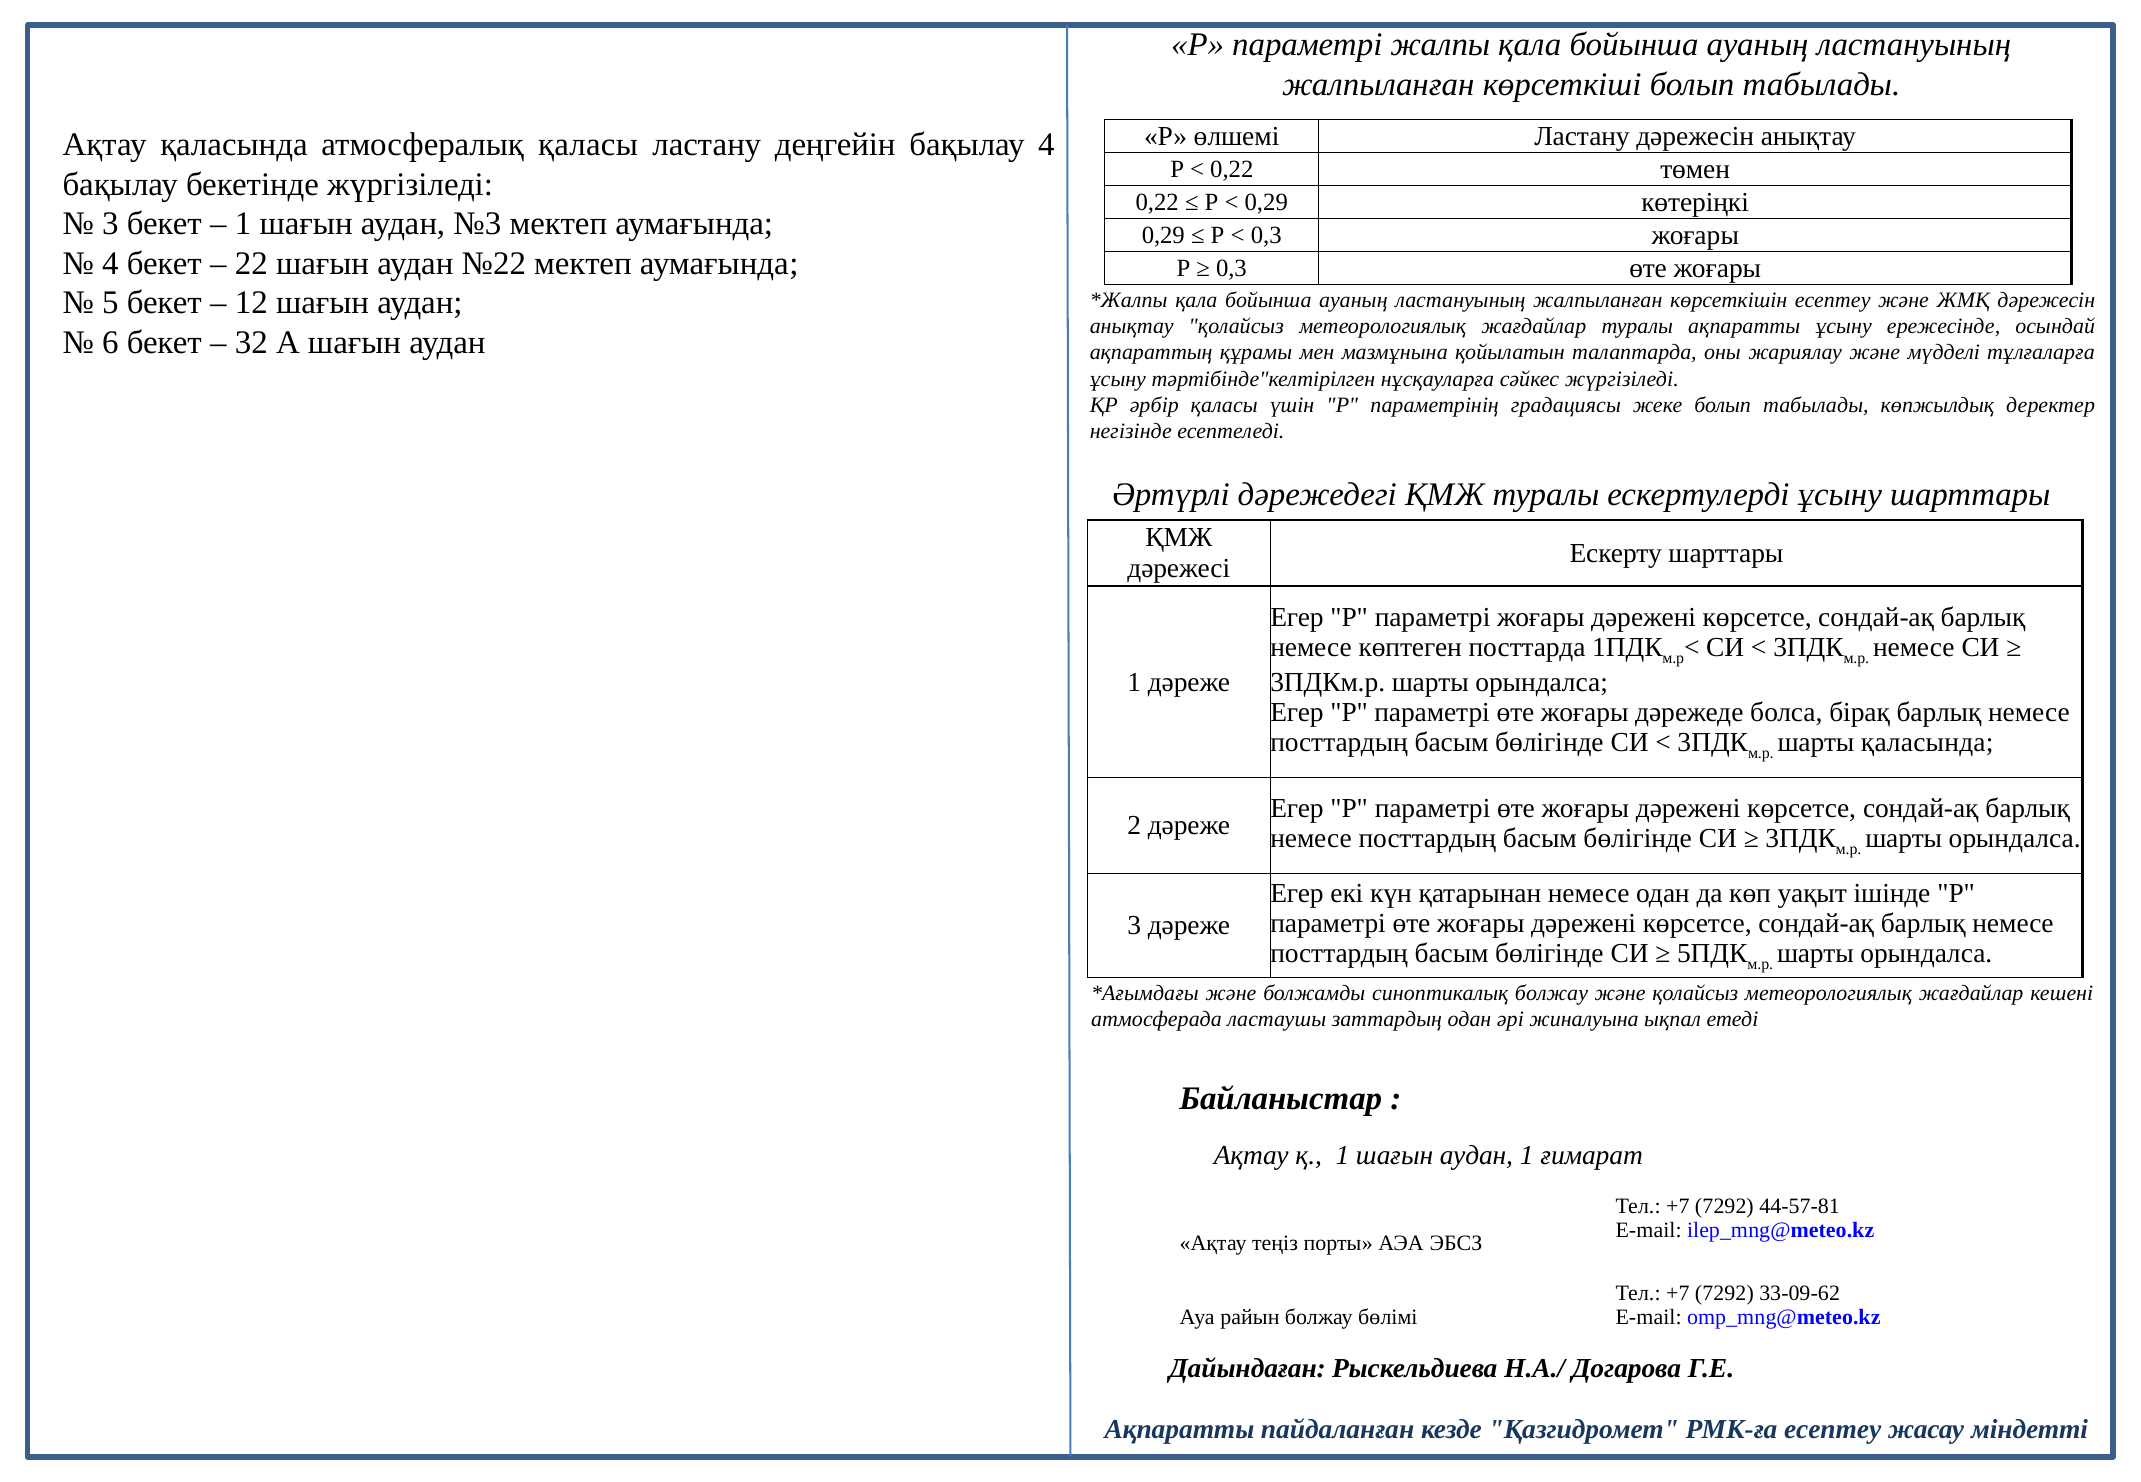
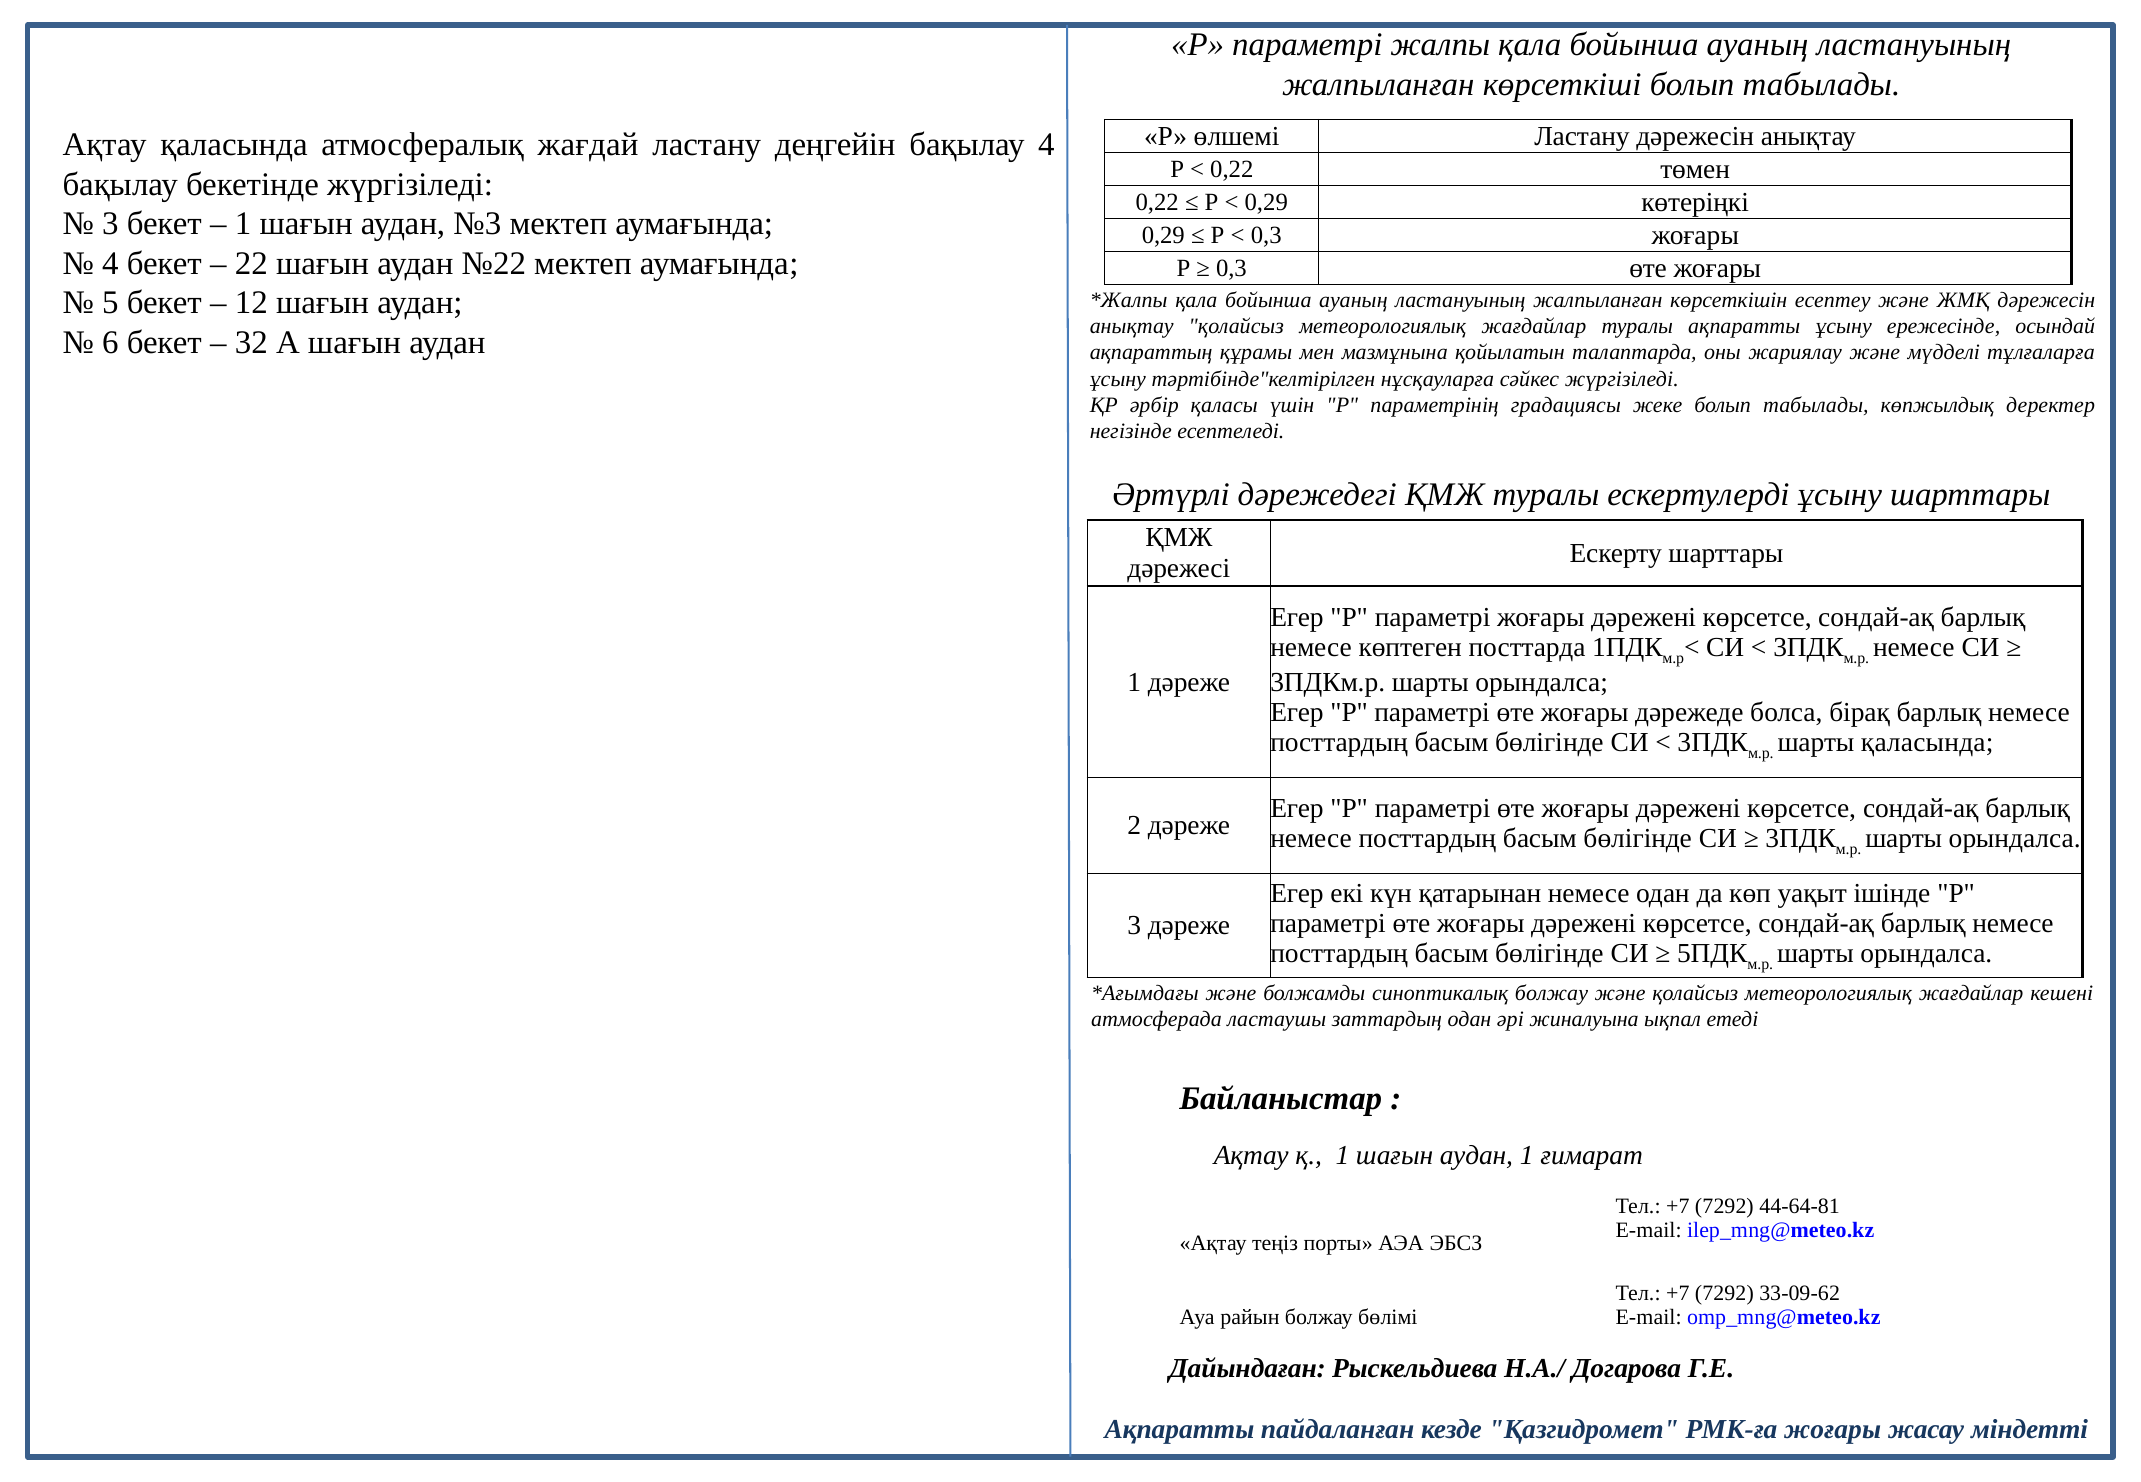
атмосфералық қаласы: қаласы -> жағдай (588, 145)
44-57-81: 44-57-81 -> 44-64-81 (1800, 1206)
РМК-ға есептеу: есептеу -> жоғары (1833, 1430)
